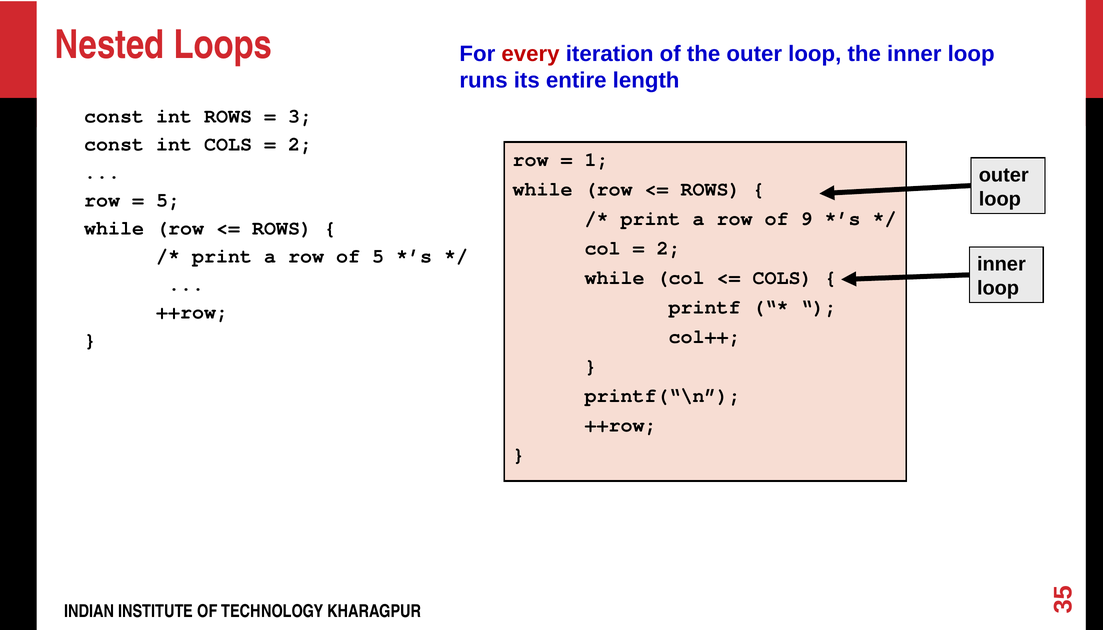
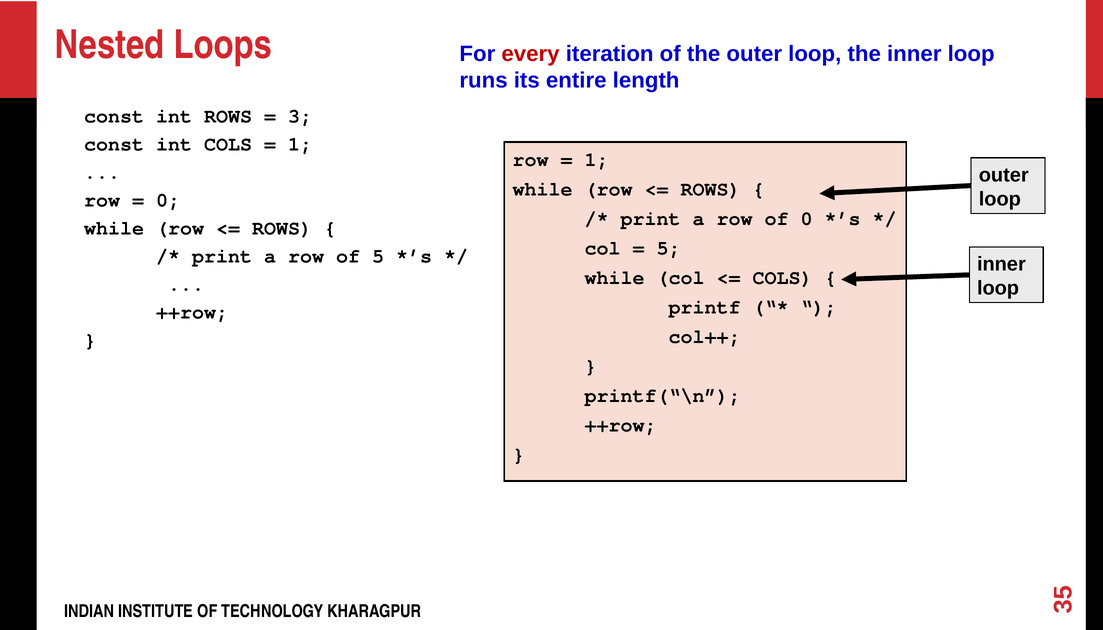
2: 2 -> 1 (300, 144)
5: 5 -> 0 (168, 200)
of 9: 9 -> 0 (807, 219)
2: 2 -> 5 (669, 248)
